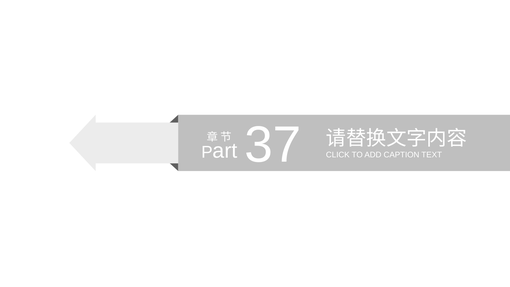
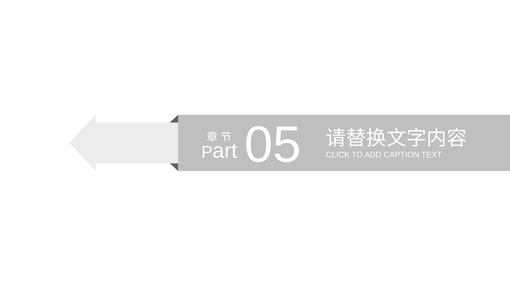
37: 37 -> 05 (273, 145)
